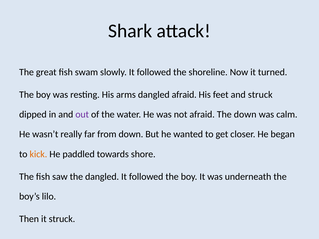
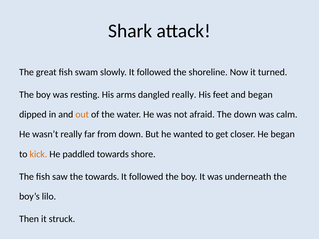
dangled afraid: afraid -> really (184, 95)
and struck: struck -> began (260, 95)
out colour: purple -> orange (82, 115)
the dangled: dangled -> towards (102, 177)
